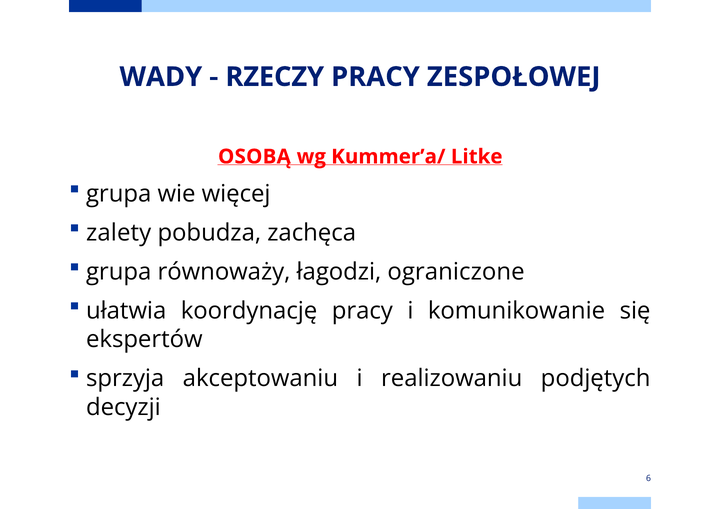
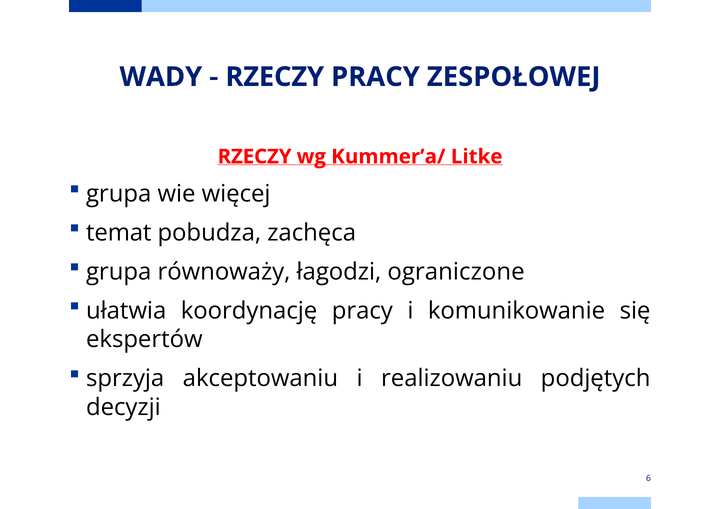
OSOBĄ: OSOBĄ -> RZECZY (255, 157)
zalety: zalety -> temat (119, 233)
